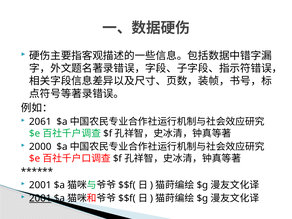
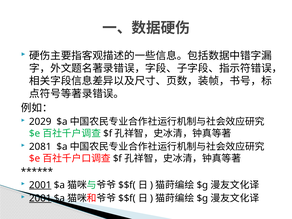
2061: 2061 -> 2029 (40, 122)
2000: 2000 -> 2081 (40, 147)
2001 underline: none -> present (40, 185)
